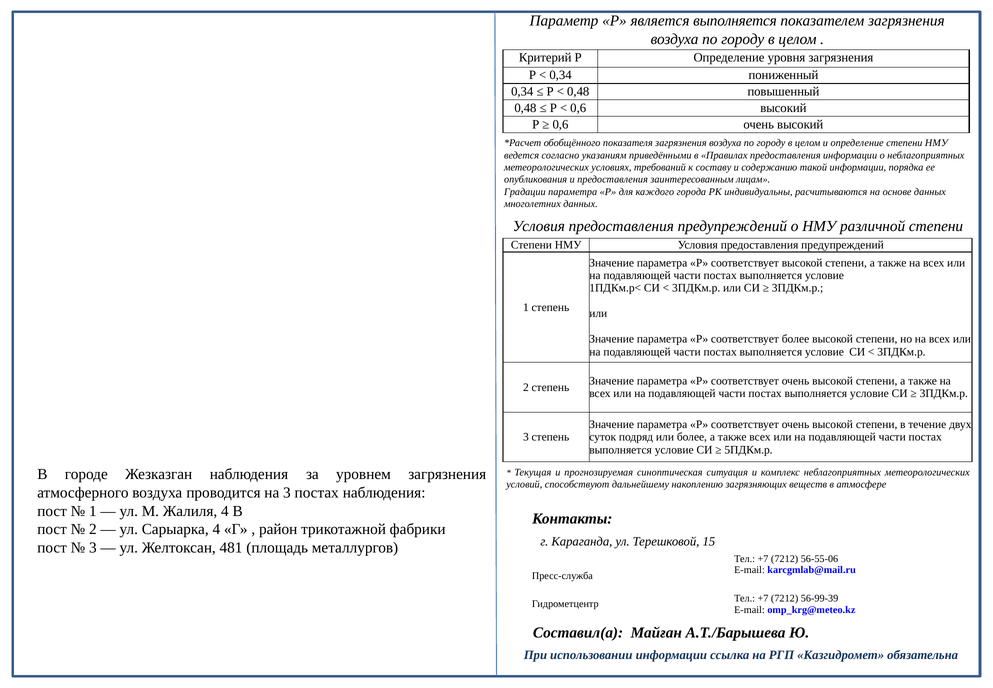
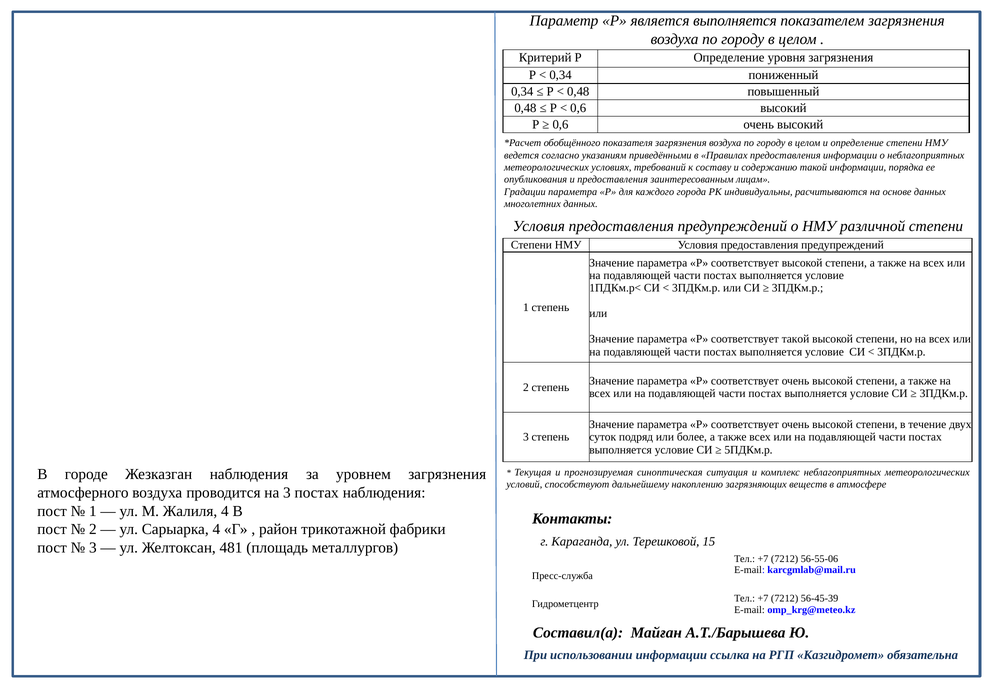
соответствует более: более -> такой (796, 339)
56-99-39: 56-99-39 -> 56-45-39 (820, 598)
